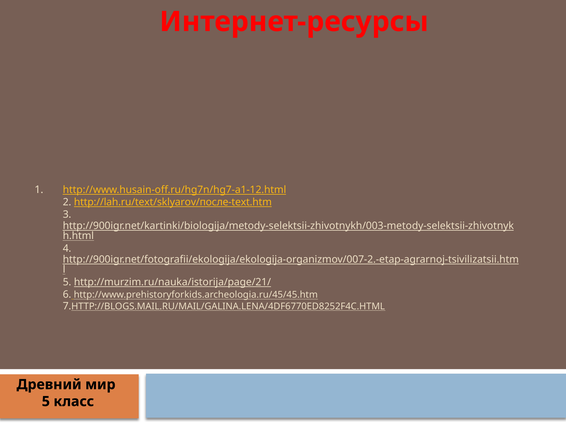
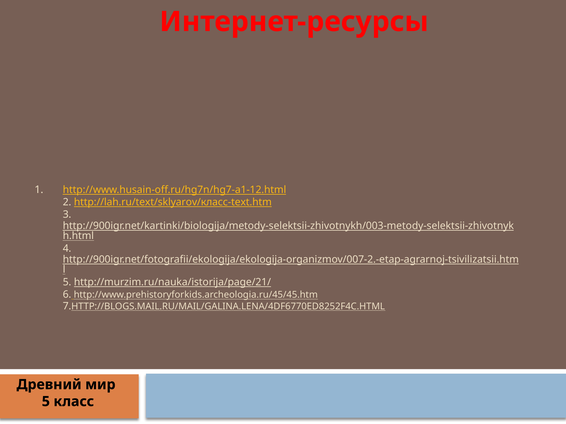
http://lah.ru/text/sklyarov/после-text.htm: http://lah.ru/text/sklyarov/после-text.htm -> http://lah.ru/text/sklyarov/класс-text.htm (173, 202)
